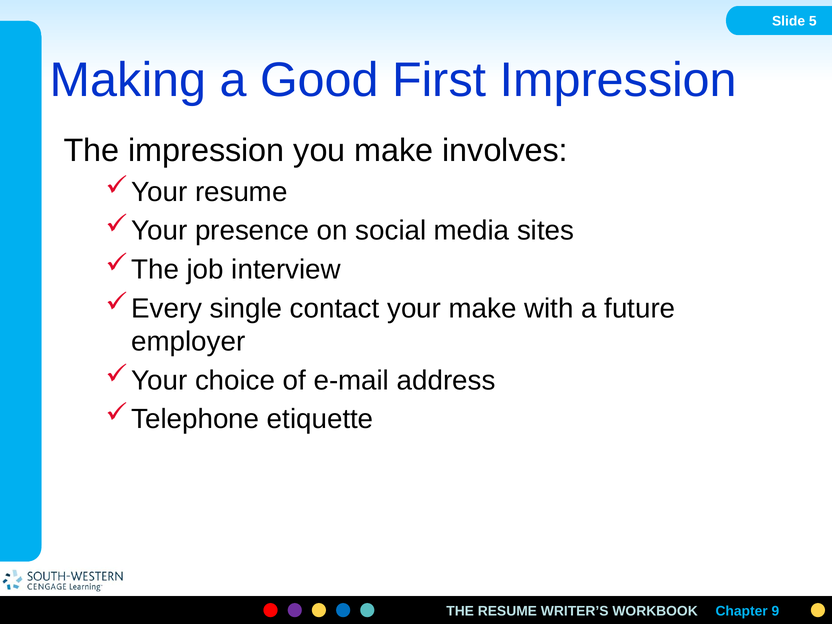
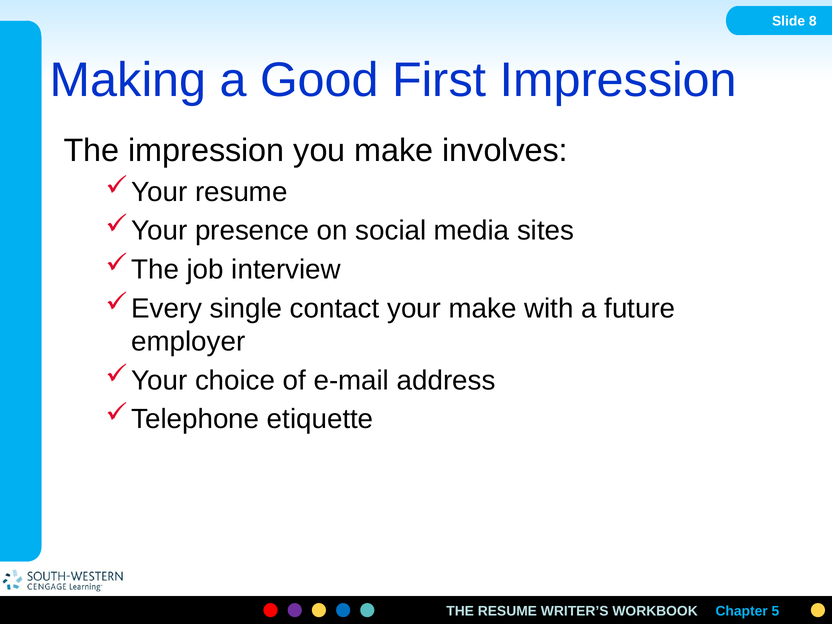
5: 5 -> 8 (813, 21)
9: 9 -> 5 (775, 611)
